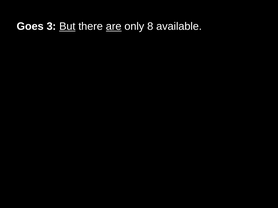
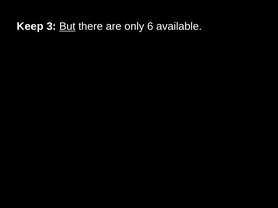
Goes: Goes -> Keep (30, 26)
are underline: present -> none (114, 26)
8: 8 -> 6 (150, 26)
